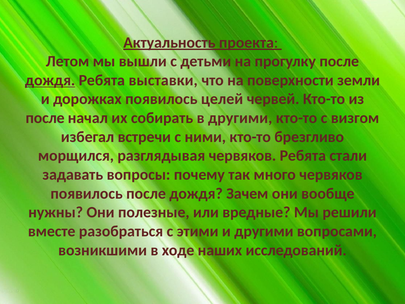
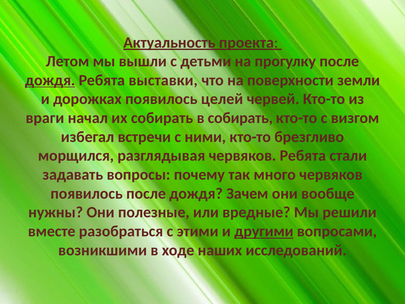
после: после -> враги (45, 118)
в другими: другими -> собирать (240, 118)
другими underline: none -> present (264, 231)
